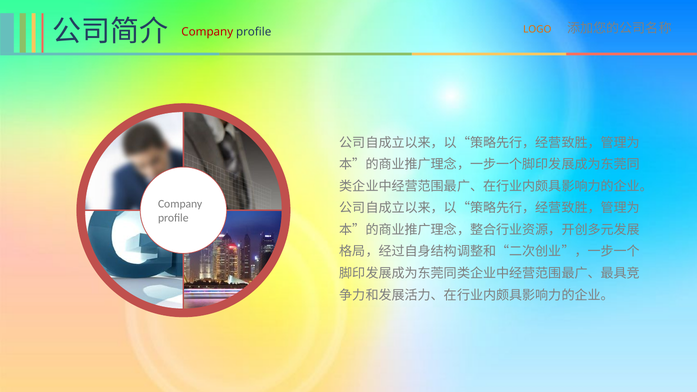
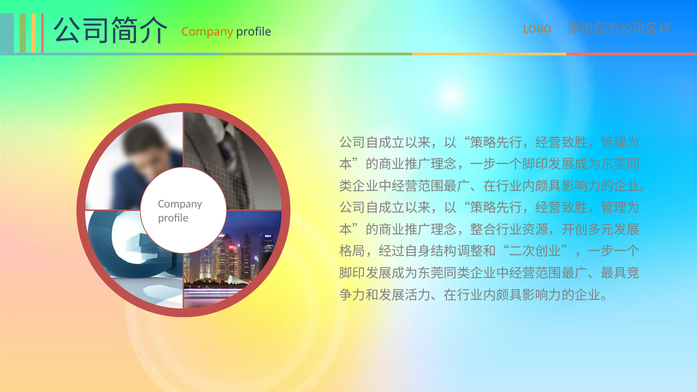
Company colour: red -> orange (207, 32)
